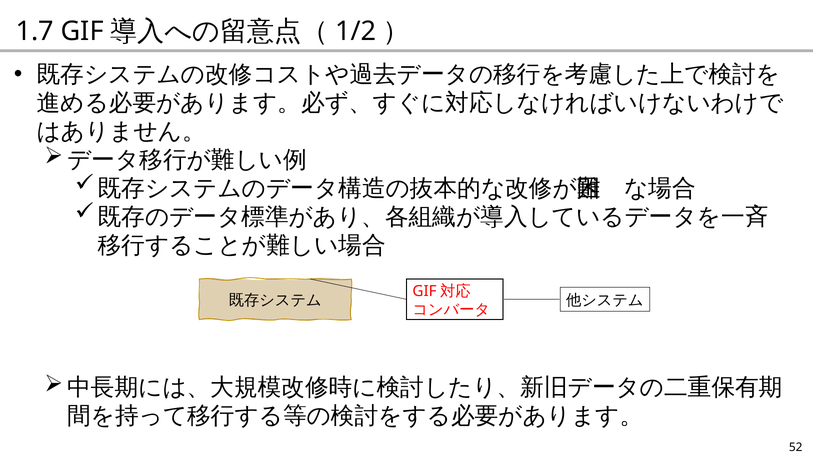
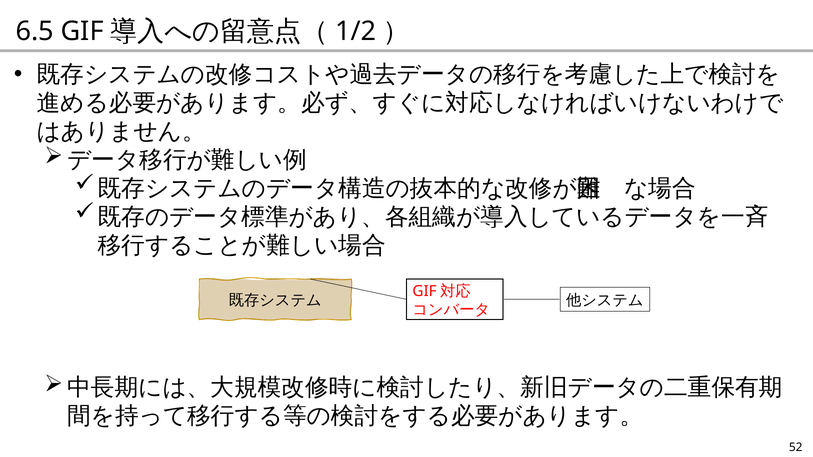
1.7: 1.7 -> 6.5 (35, 31)
